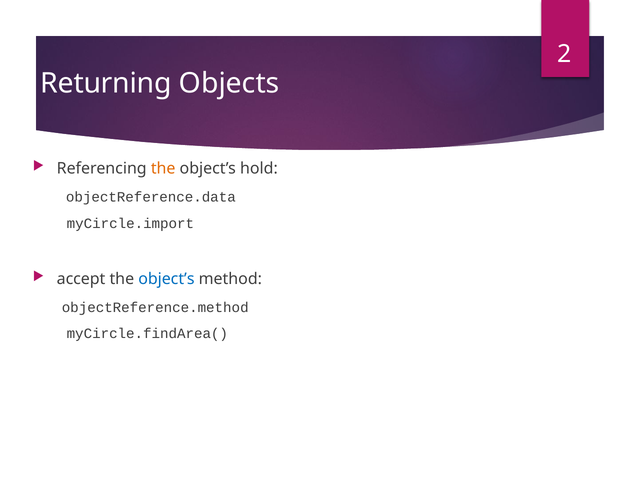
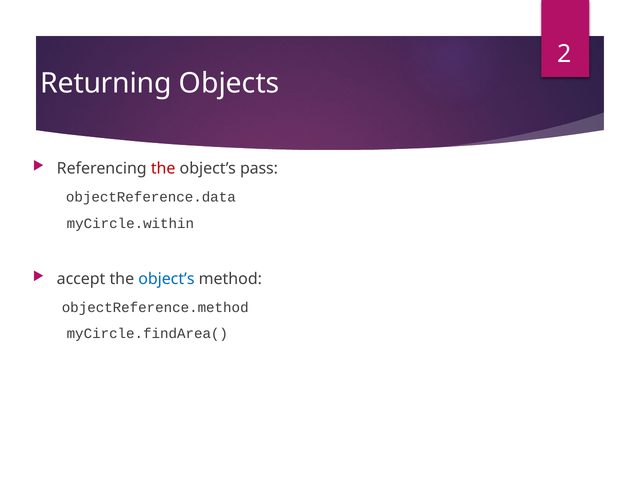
the colour: orange -> red (163, 168)
hold: hold -> pass (259, 168)
myCircle.import: myCircle.import -> myCircle.within (130, 223)
